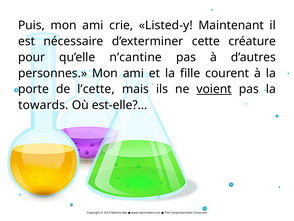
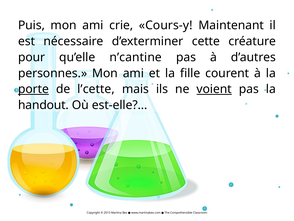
Listed-y: Listed-y -> Cours-y (166, 25)
porte underline: none -> present (33, 89)
towards: towards -> handout (43, 105)
